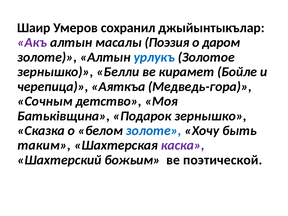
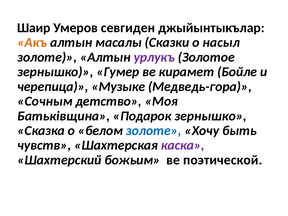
сохранил: сохранил -> севгиден (128, 28)
Акъ colour: purple -> orange (32, 43)
Поэзия: Поэзия -> Сказки (167, 43)
даром: даром -> насыл (221, 43)
урлукъ colour: blue -> purple (154, 57)
Белли: Белли -> Гумер (118, 72)
Аяткъа: Аяткъа -> Музыке (118, 87)
таким: таким -> чувств (44, 145)
